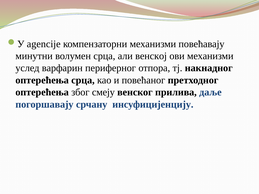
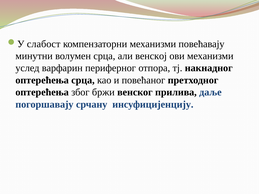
agencije: agencije -> слабост (44, 44)
смеју: смеју -> бржи (103, 92)
